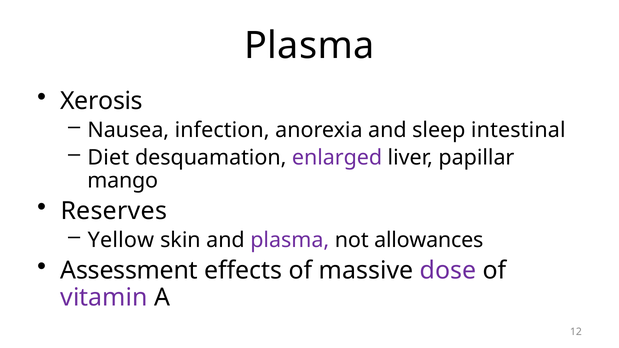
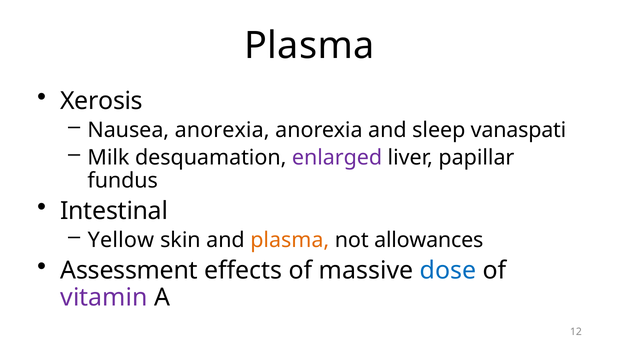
Nausea infection: infection -> anorexia (222, 130)
intestinal: intestinal -> vanaspati (518, 130)
Diet: Diet -> Milk (108, 158)
mango: mango -> fundus (123, 181)
Reserves: Reserves -> Intestinal (114, 211)
plasma colour: purple -> orange (290, 240)
dose colour: purple -> blue (448, 271)
